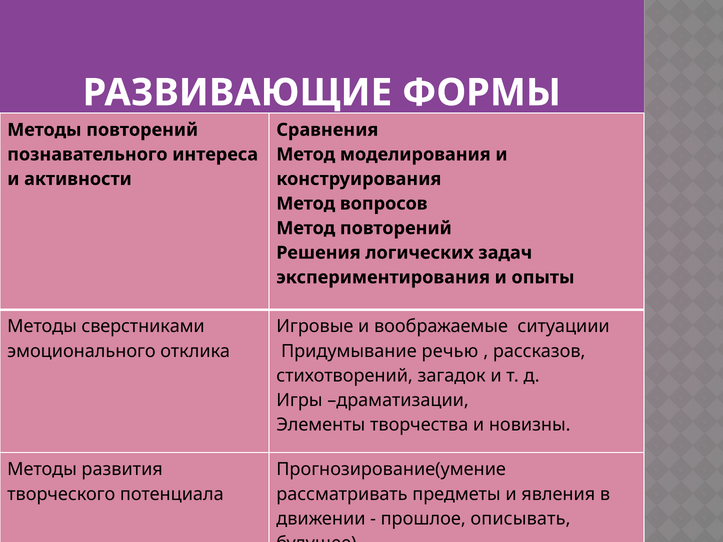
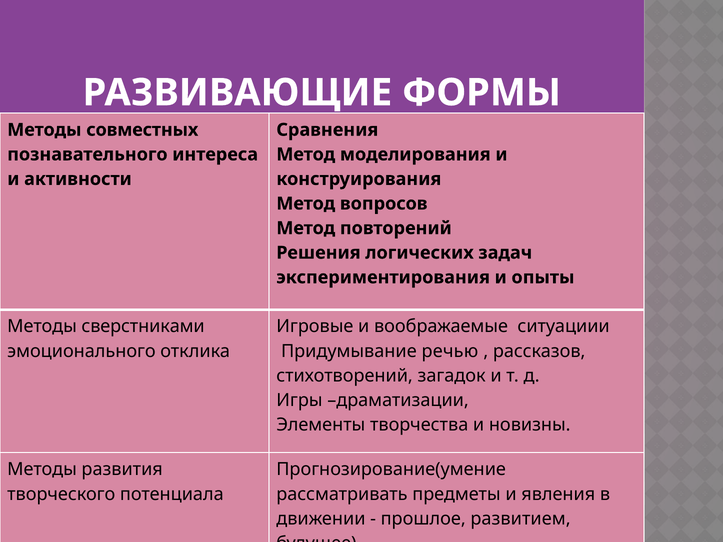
Методы повторений: повторений -> совместных (142, 130)
описывать: описывать -> развитием (521, 519)
